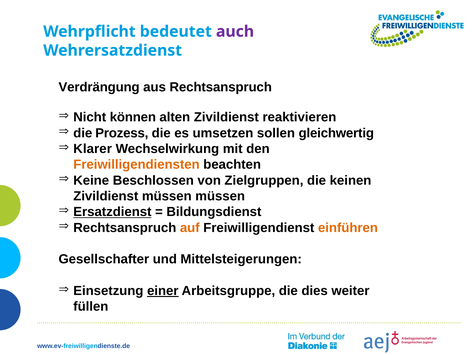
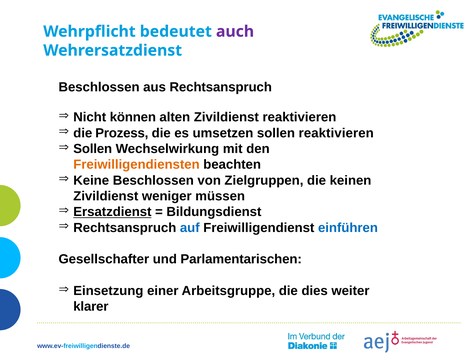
Verdrängung: Verdrängung -> Beschlossen (99, 87)
sollen gleichwertig: gleichwertig -> reaktivieren (336, 133)
Klarer: Klarer -> Sollen (93, 149)
Zivildienst müssen: müssen -> weniger (167, 196)
auf colour: orange -> blue (190, 228)
einführen colour: orange -> blue (348, 228)
Mittelsteigerungen: Mittelsteigerungen -> Parlamentarischen (241, 259)
einer underline: present -> none (163, 291)
füllen: füllen -> klarer (91, 306)
